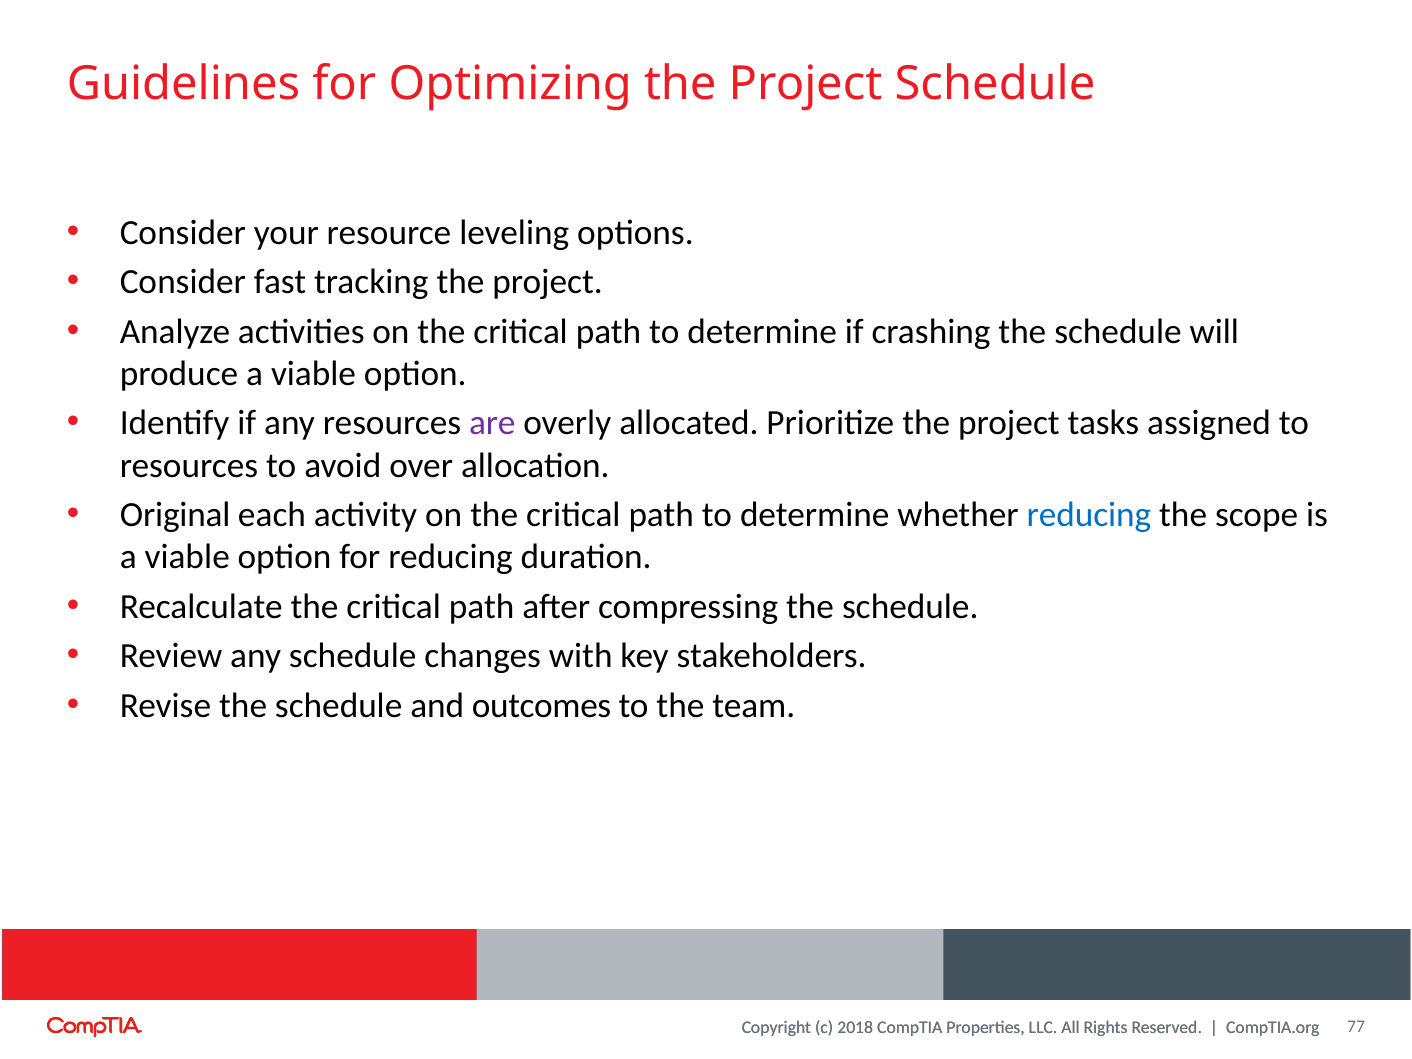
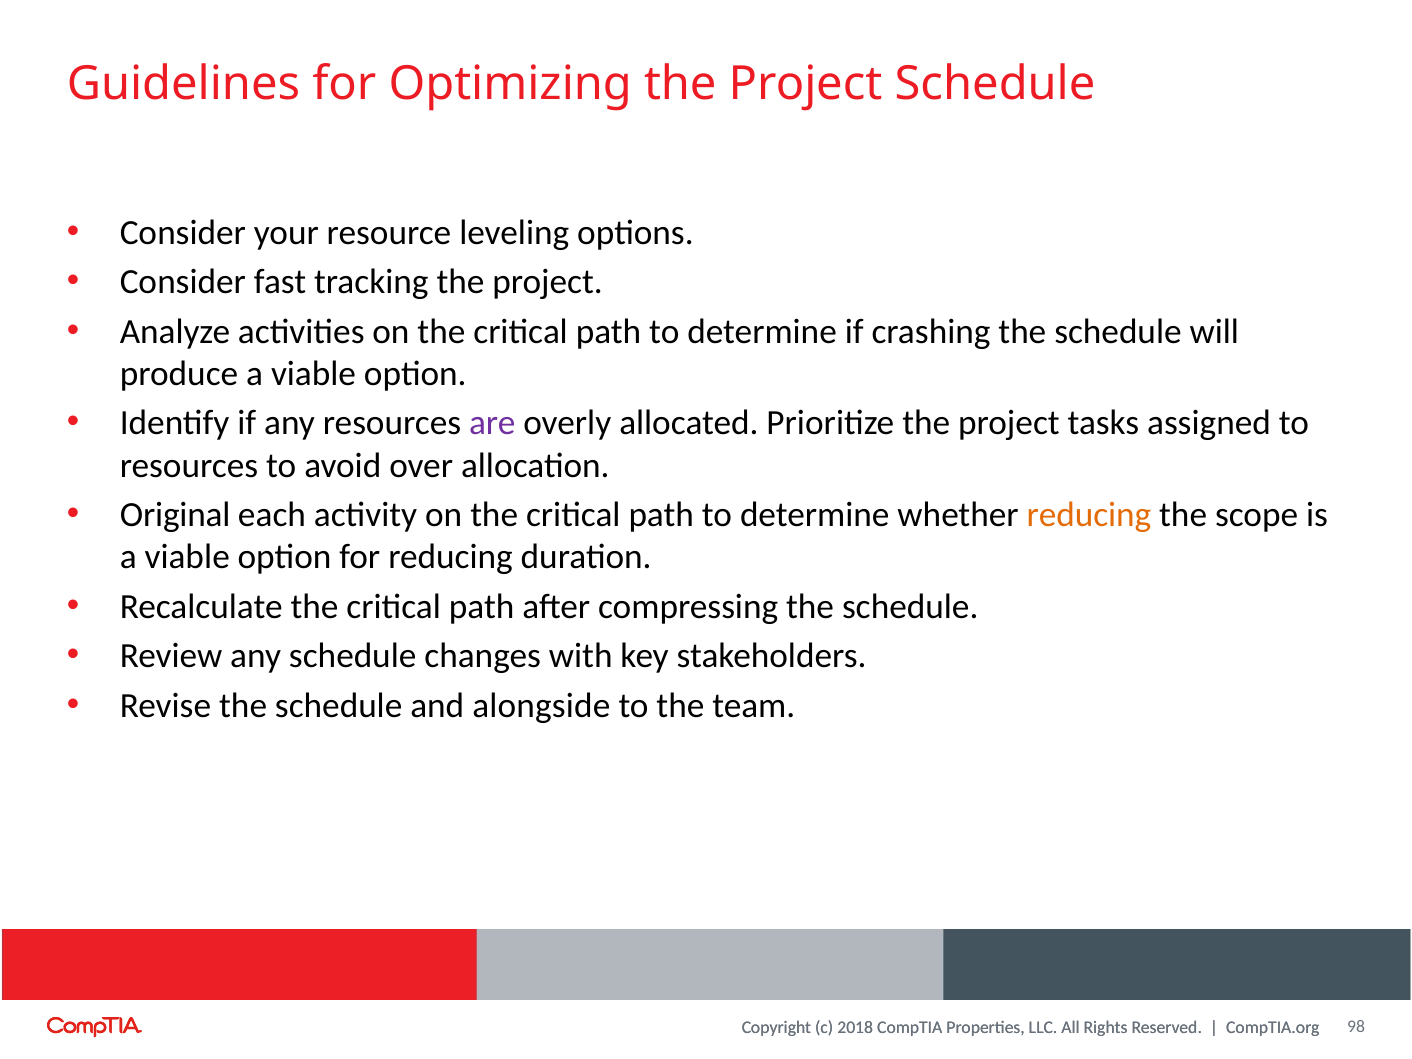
reducing colour: blue -> orange (1089, 515)
outcomes: outcomes -> alongside (541, 706)
77: 77 -> 98 (1356, 1027)
